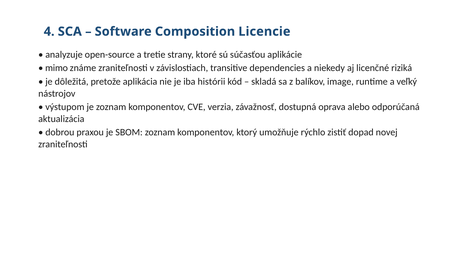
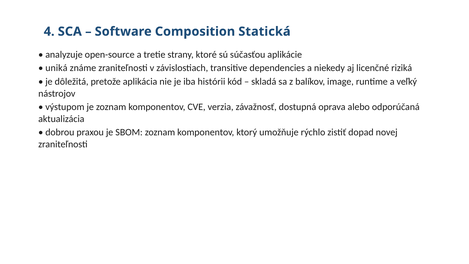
Licencie: Licencie -> Statická (264, 31)
mimo: mimo -> uniká (56, 68)
